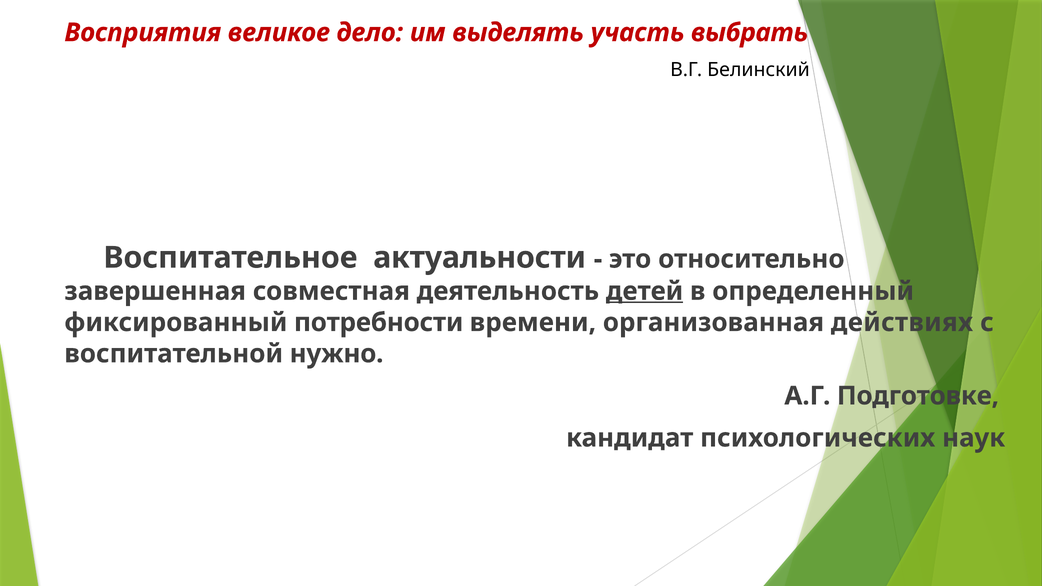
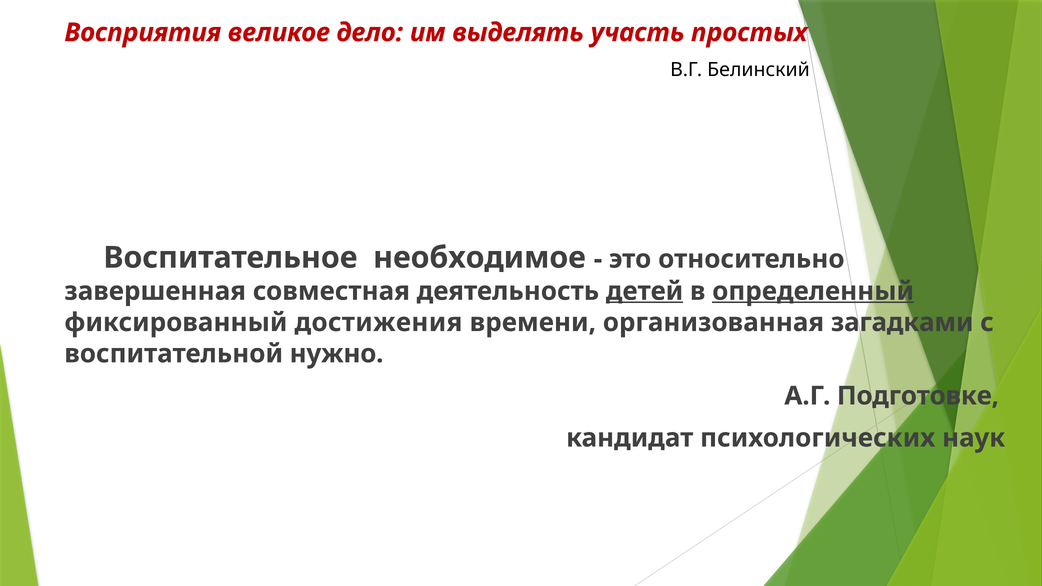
выбрать: выбрать -> простых (749, 33)
актуальности: актуальности -> необходимое (480, 258)
определенный underline: none -> present (813, 291)
потребности: потребности -> достижения (378, 323)
действиях: действиях -> загадками (902, 323)
